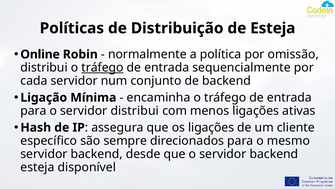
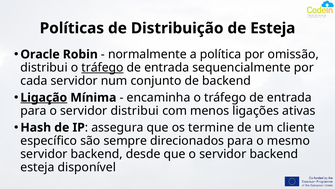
Online: Online -> Oracle (40, 54)
Ligação underline: none -> present (44, 97)
os ligações: ligações -> termine (211, 127)
